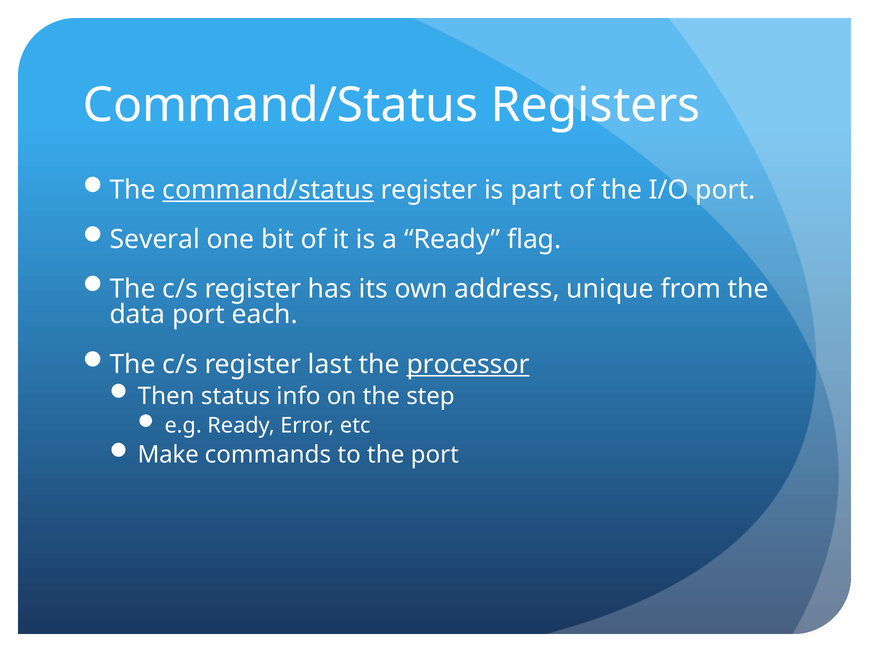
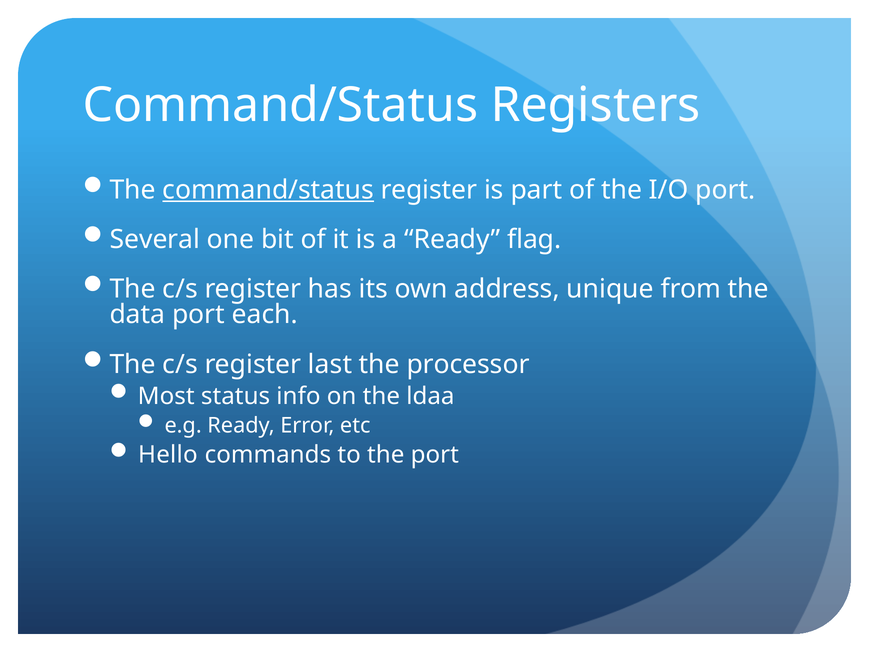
processor underline: present -> none (468, 364)
Then: Then -> Most (166, 396)
step: step -> ldaa (430, 396)
Make: Make -> Hello (168, 454)
